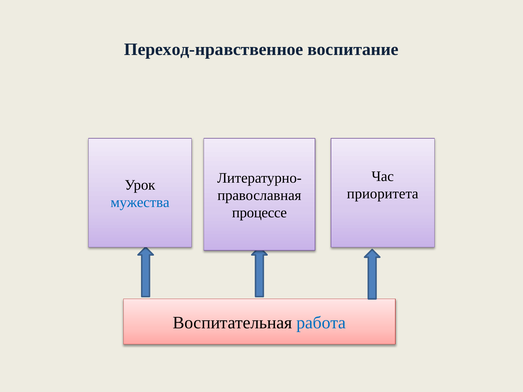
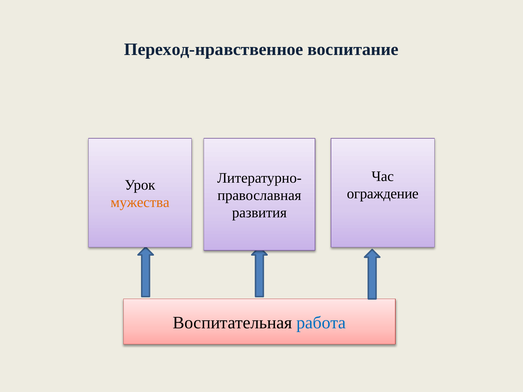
приоритета: приоритета -> ограждение (383, 194)
мужества colour: blue -> orange (140, 203)
процессе: процессе -> развития (259, 213)
